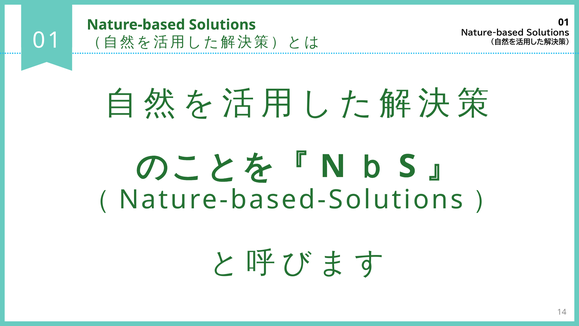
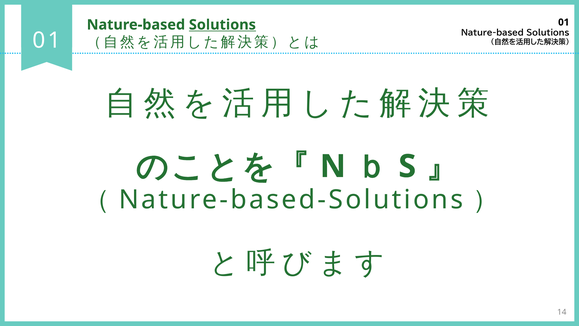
Solutions underline: none -> present (222, 25)
